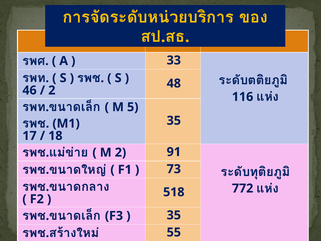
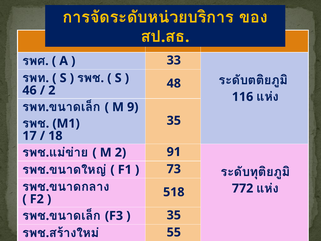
5: 5 -> 9 (133, 107)
